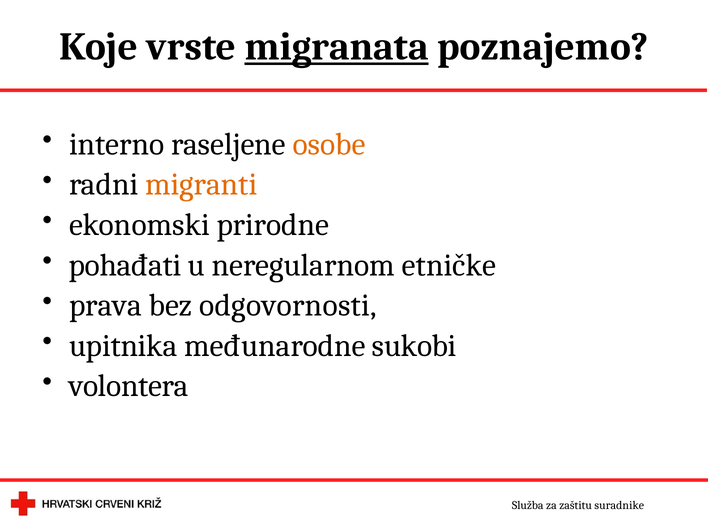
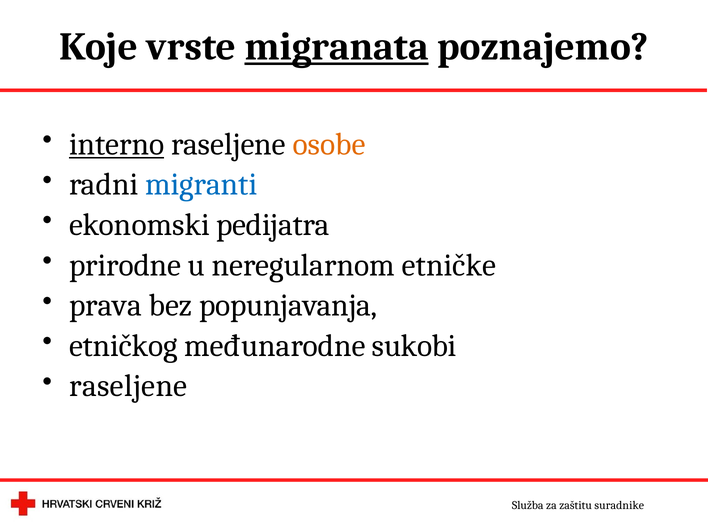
interno underline: none -> present (117, 144)
migranti colour: orange -> blue (201, 185)
prirodne: prirodne -> pedijatra (273, 225)
pohađati: pohađati -> prirodne (125, 265)
odgovornosti: odgovornosti -> popunjavanja (288, 305)
upitnika: upitnika -> etničkog (123, 346)
volontera: volontera -> raseljene (128, 386)
